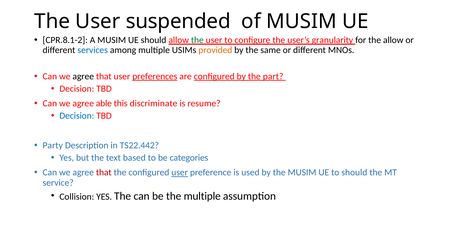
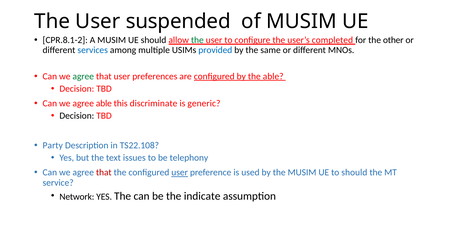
granularity: granularity -> completed (332, 40)
the allow: allow -> other (393, 40)
provided colour: orange -> blue (215, 50)
agree colour: black -> green (83, 77)
preferences underline: present -> none (155, 77)
the part: part -> able (273, 77)
resume: resume -> generic (204, 104)
Decision colour: blue -> black (77, 116)
TS22.442: TS22.442 -> TS22.108 (139, 146)
based: based -> issues (134, 158)
categories: categories -> telephony (189, 158)
Collision: Collision -> Network (77, 197)
the multiple: multiple -> indicate (202, 196)
